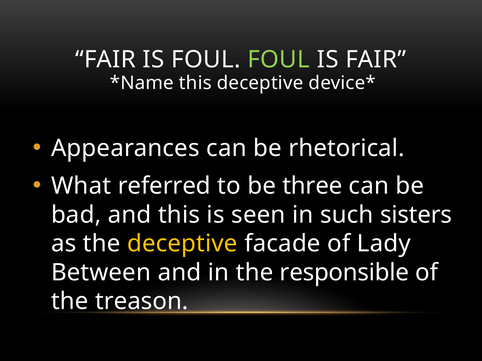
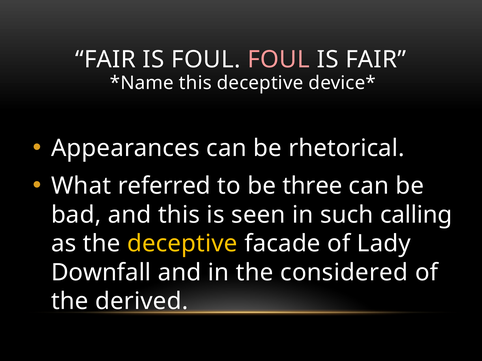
FOUL colour: light green -> pink (279, 60)
sisters: sisters -> calling (416, 215)
Between: Between -> Downfall (101, 273)
responsible: responsible -> considered (344, 273)
treason: treason -> derived (142, 302)
